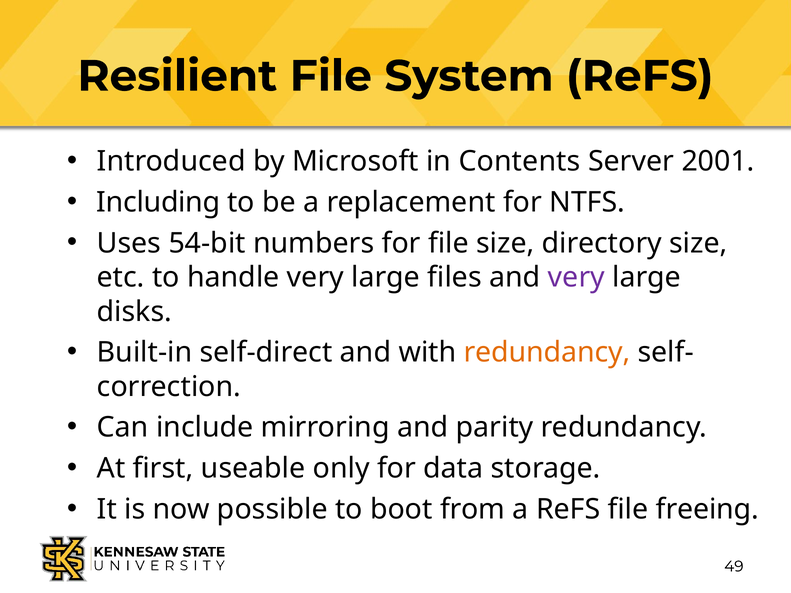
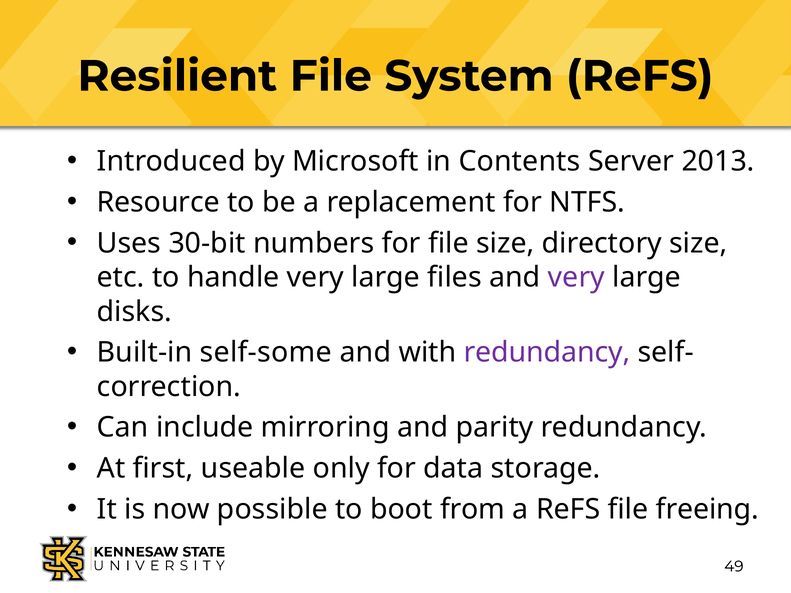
2001: 2001 -> 2013 (718, 162)
Including: Including -> Resource (158, 202)
54-bit: 54-bit -> 30-bit (207, 243)
self-direct: self-direct -> self-some (266, 353)
redundancy colour: orange -> purple (547, 353)
